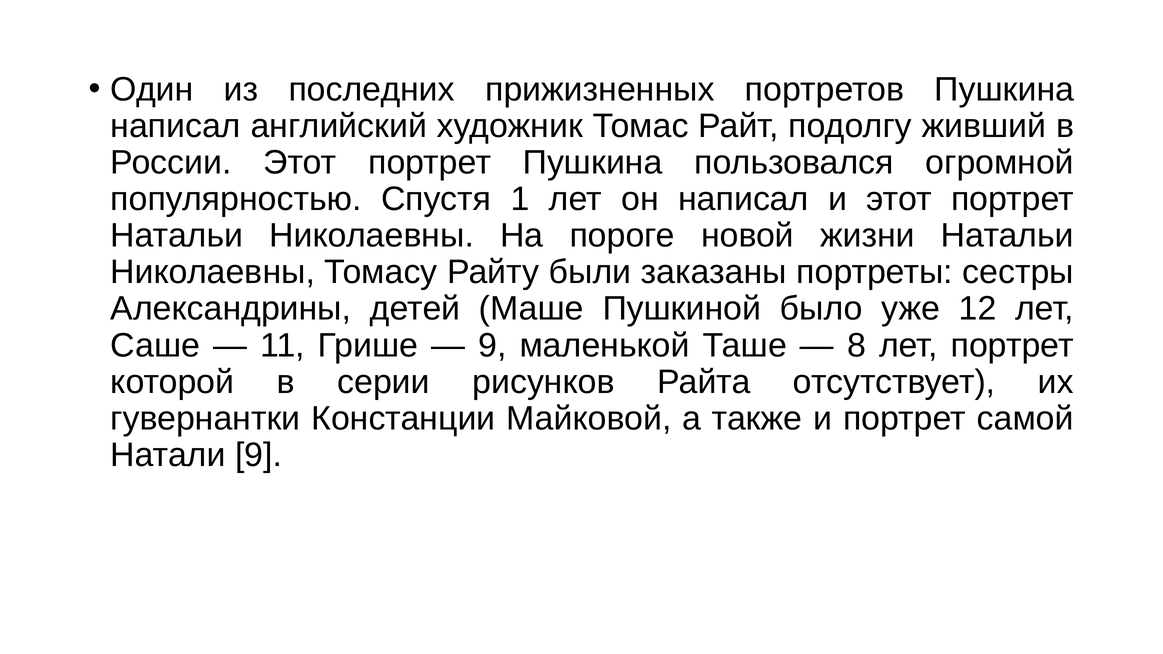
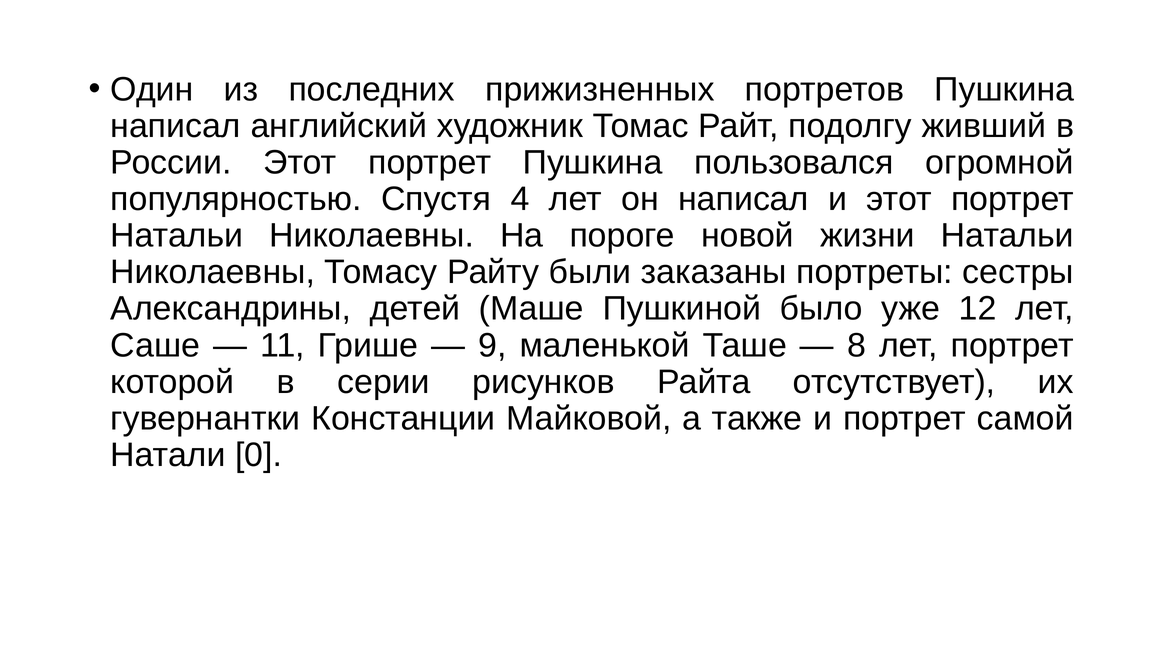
1: 1 -> 4 (520, 199)
Натали 9: 9 -> 0 (259, 455)
